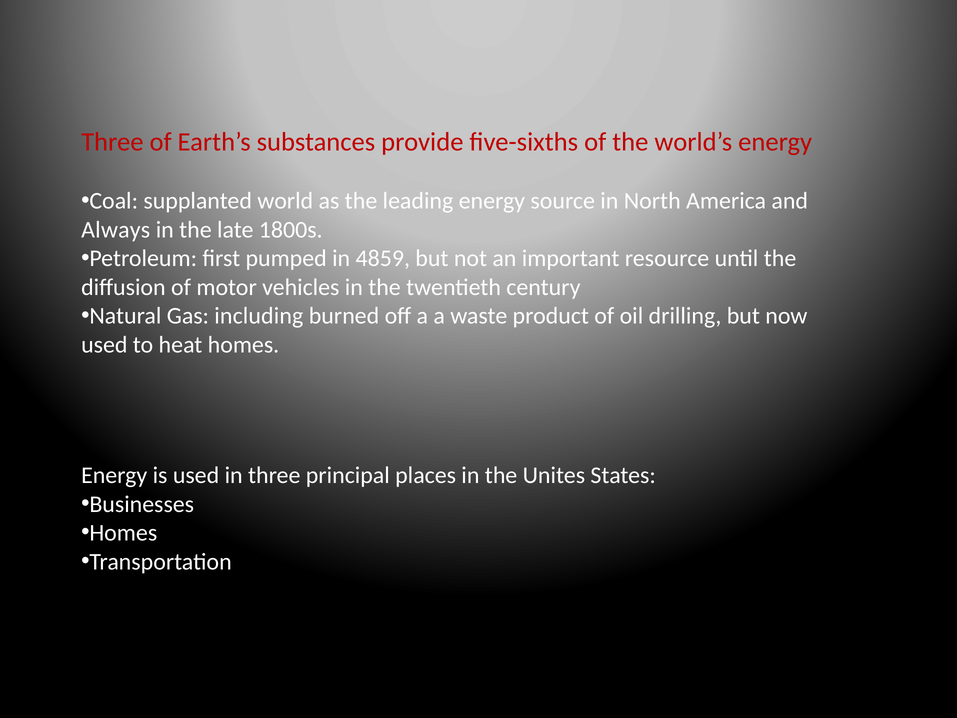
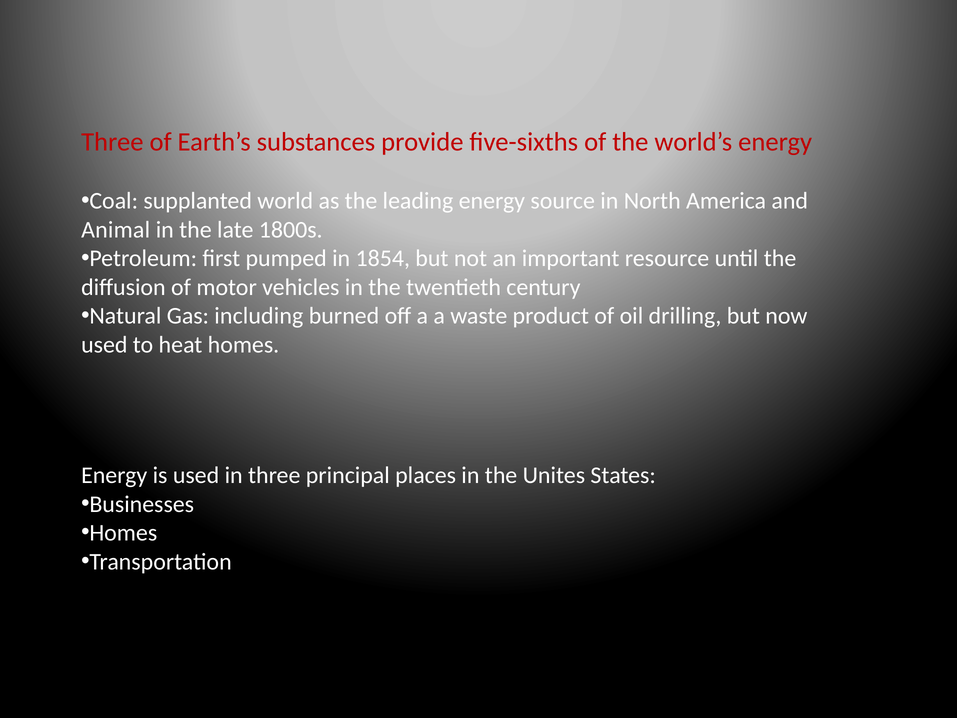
Always: Always -> Animal (116, 230)
4859: 4859 -> 1854 (383, 258)
